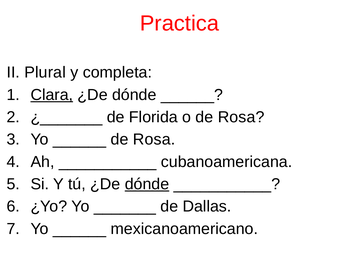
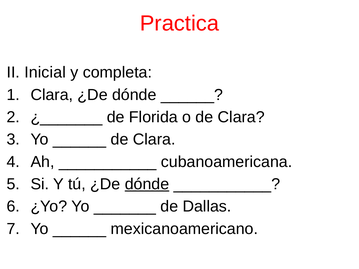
Plural: Plural -> Inicial (45, 73)
Clara underline: present -> none (52, 95)
o de Rosa: Rosa -> Clara (241, 117)
Rosa: Rosa -> Clara (154, 140)
